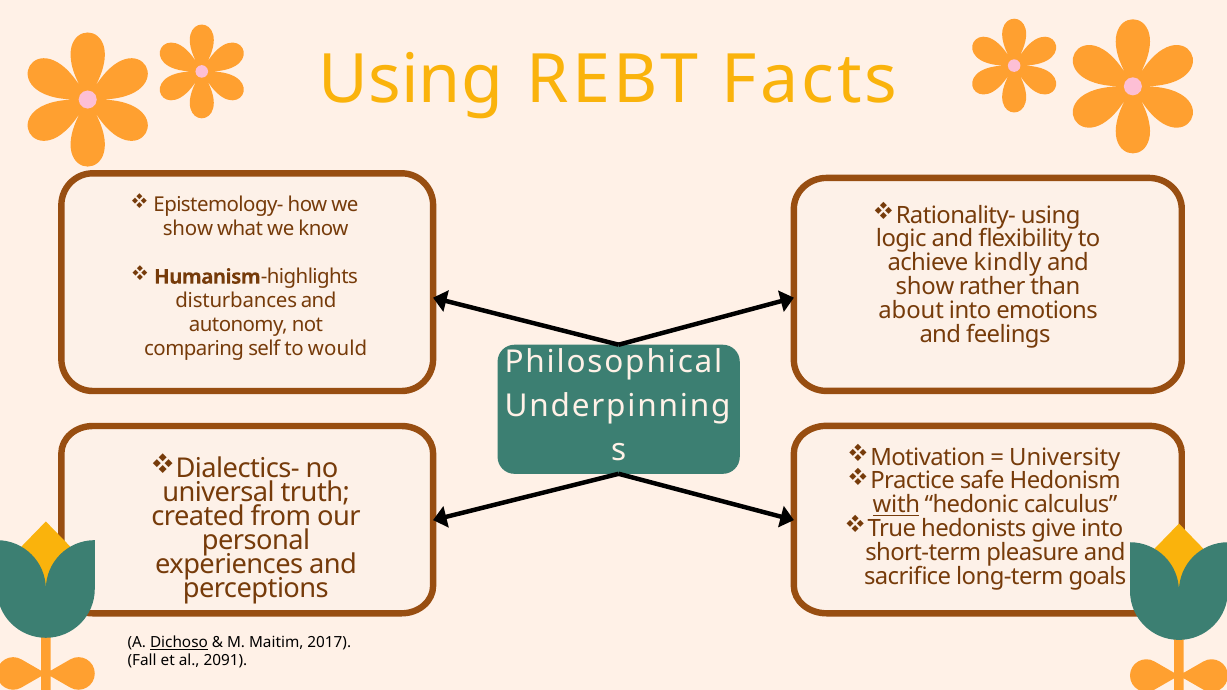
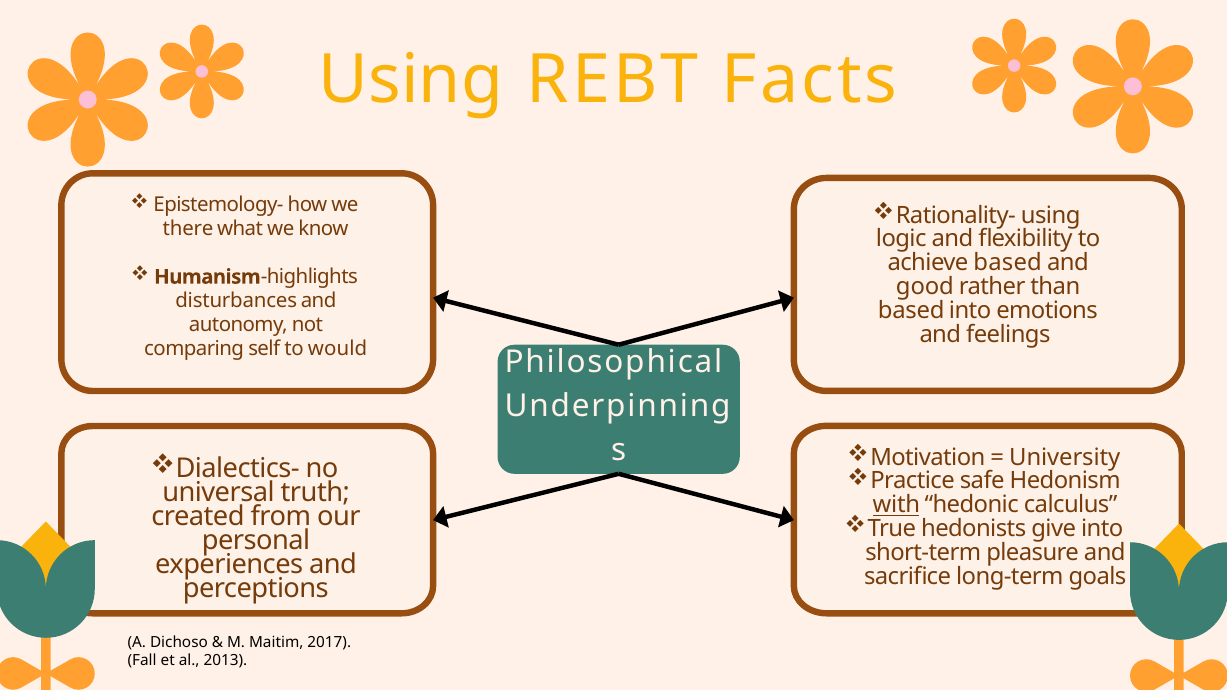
show: show -> there (188, 229)
achieve kindly: kindly -> based (1008, 263)
show: show -> good (925, 287)
about: about -> based (911, 311)
Dichoso underline: present -> none (179, 643)
2091: 2091 -> 2013 (225, 661)
